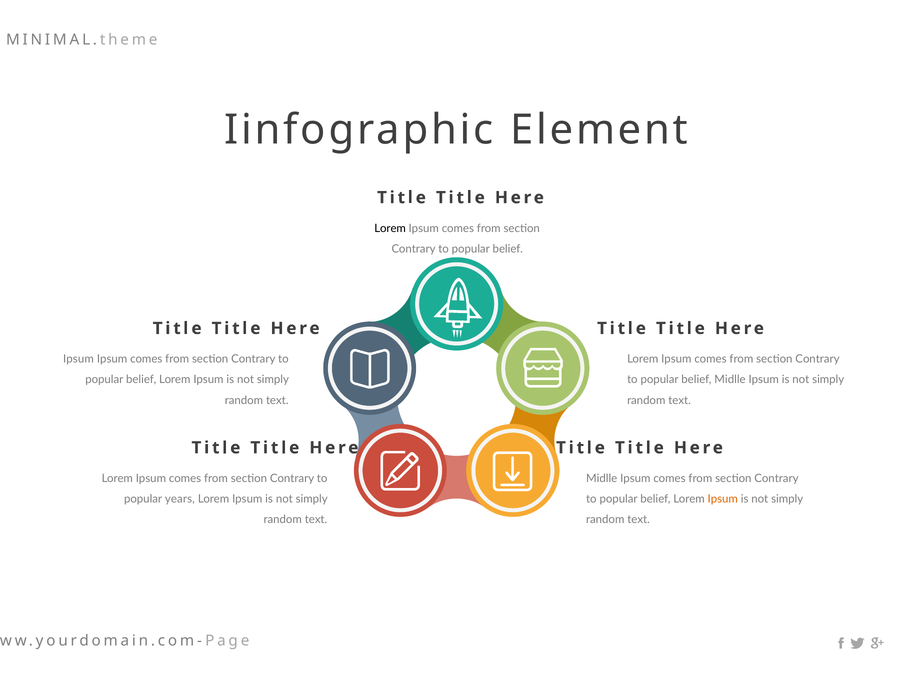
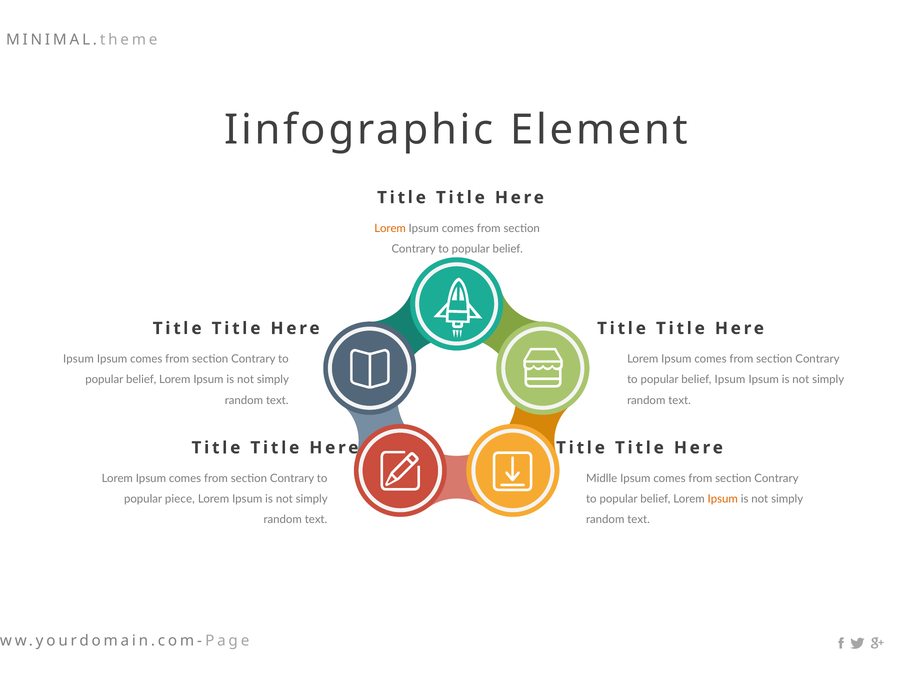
Lorem colour: black -> orange (390, 228)
belief Midlle: Midlle -> Ipsum (730, 380)
years: years -> piece (180, 499)
